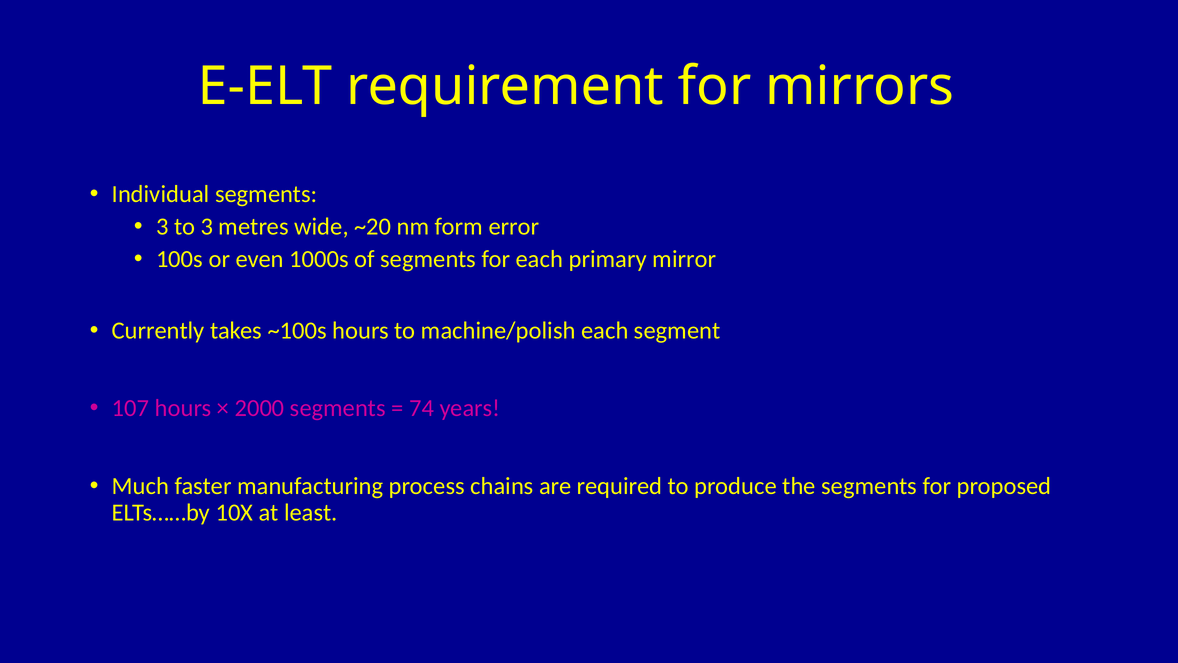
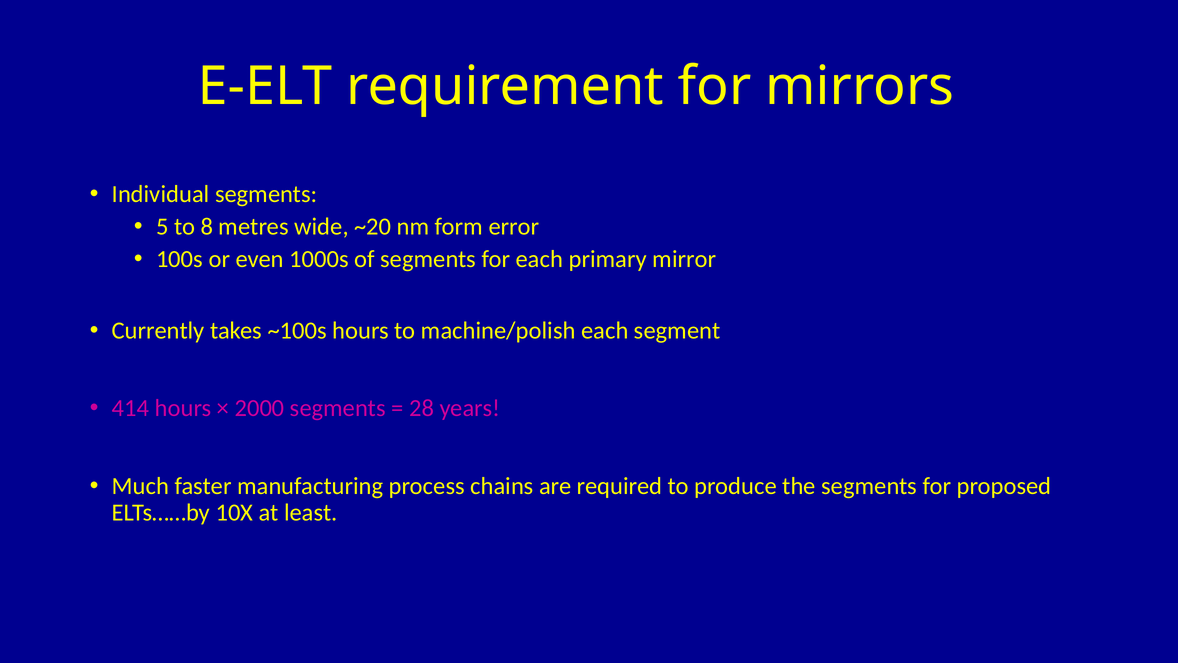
3: 3 -> 5 (162, 227)
to 3: 3 -> 8 (207, 227)
107: 107 -> 414 (131, 408)
74: 74 -> 28 (422, 408)
